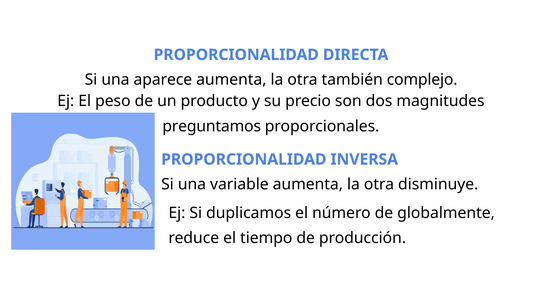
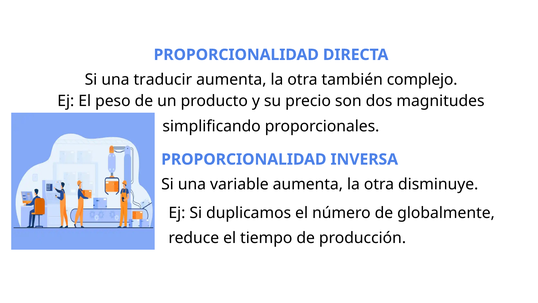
aparece: aparece -> traducir (163, 80)
preguntamos: preguntamos -> simplificando (212, 126)
